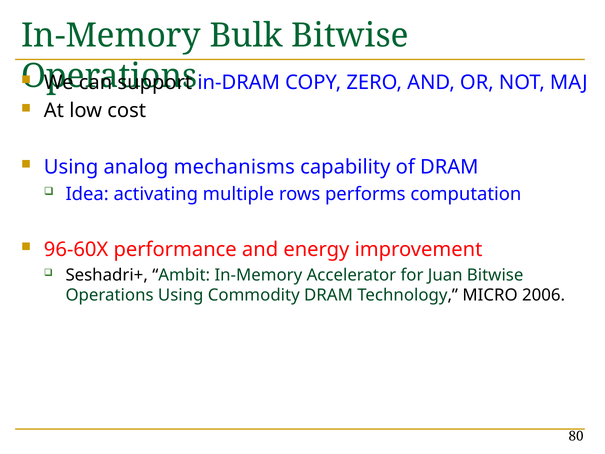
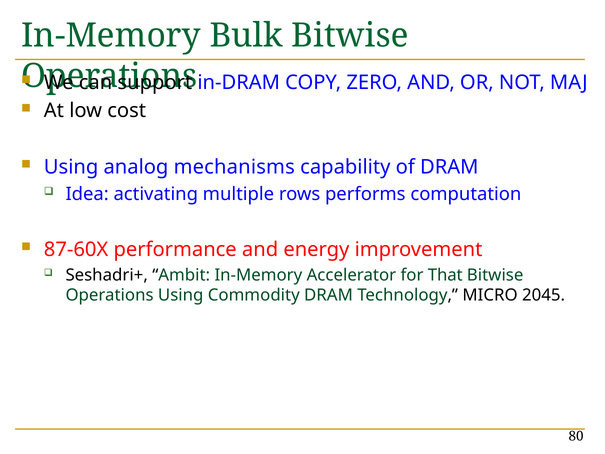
96-60X: 96-60X -> 87-60X (76, 250)
Juan: Juan -> That (445, 275)
2006: 2006 -> 2045 (544, 295)
